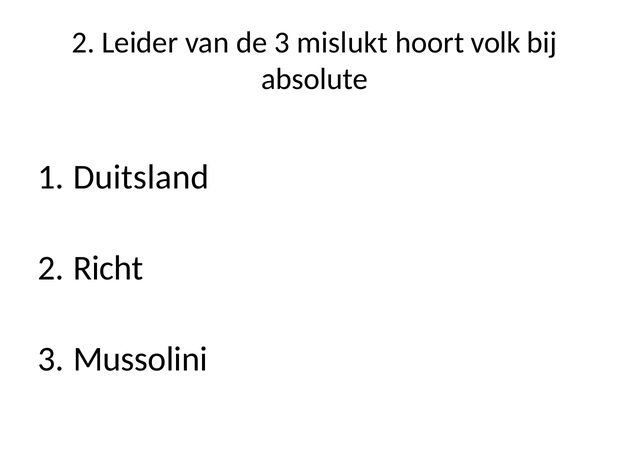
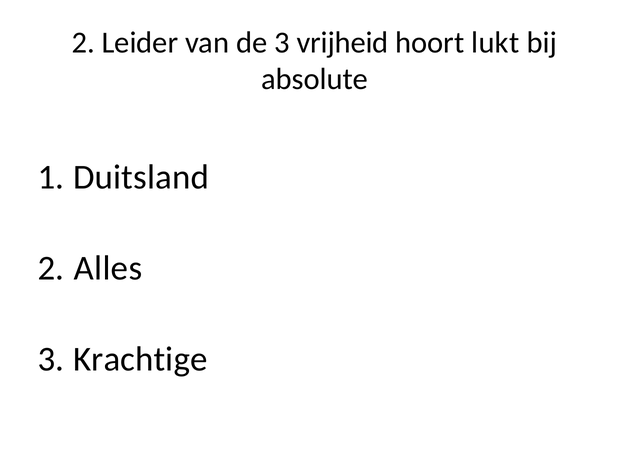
mislukt: mislukt -> vrijheid (343, 43)
volk: volk -> lukt (495, 43)
Richt: Richt -> Alles (108, 268)
Mussolini: Mussolini -> Krachtige (140, 359)
